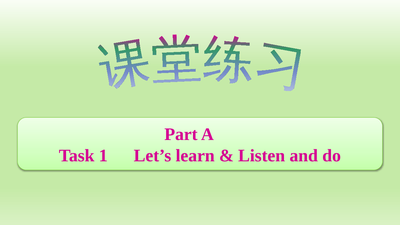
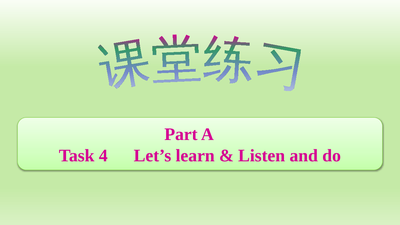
1: 1 -> 4 (103, 156)
